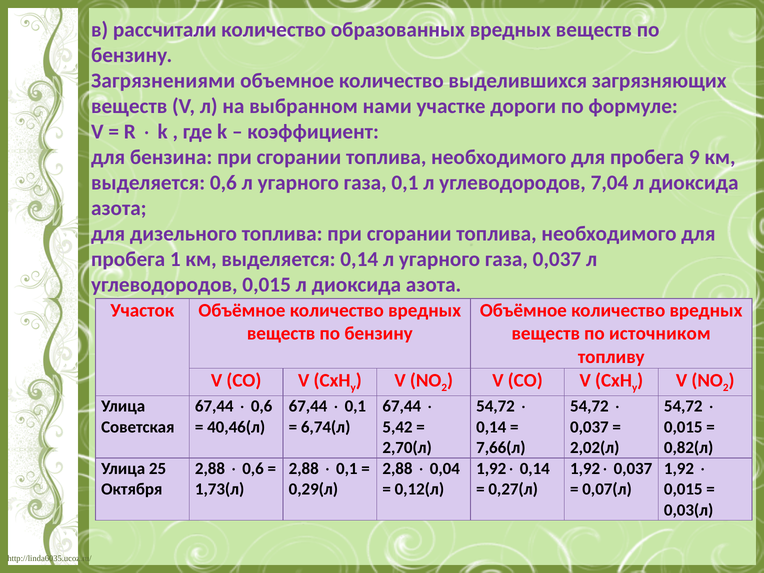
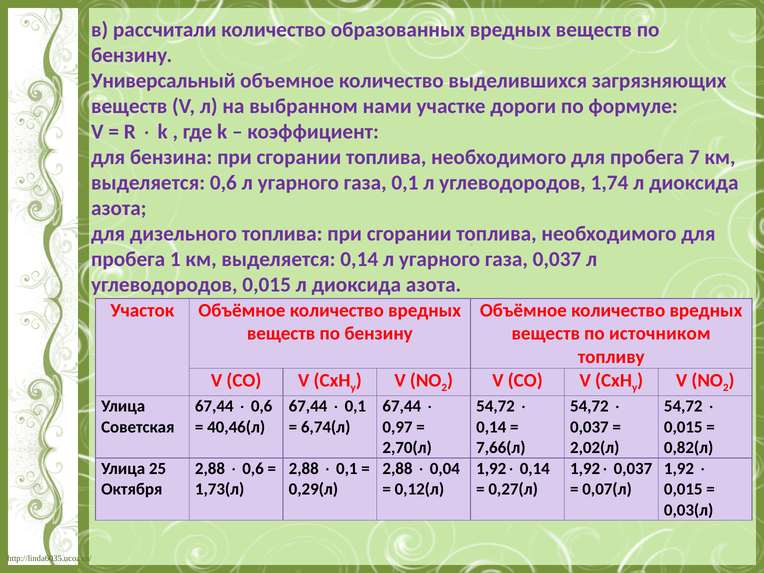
Загрязнениями: Загрязнениями -> Универсальный (163, 81)
9: 9 -> 7 (694, 157)
7,04: 7,04 -> 1,74 (609, 183)
5,42: 5,42 -> 0,97 (398, 427)
